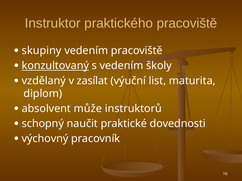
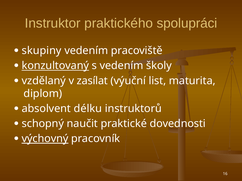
praktického pracoviště: pracoviště -> spolupráci (187, 23)
může: může -> délku (88, 109)
výchovný underline: none -> present (45, 139)
